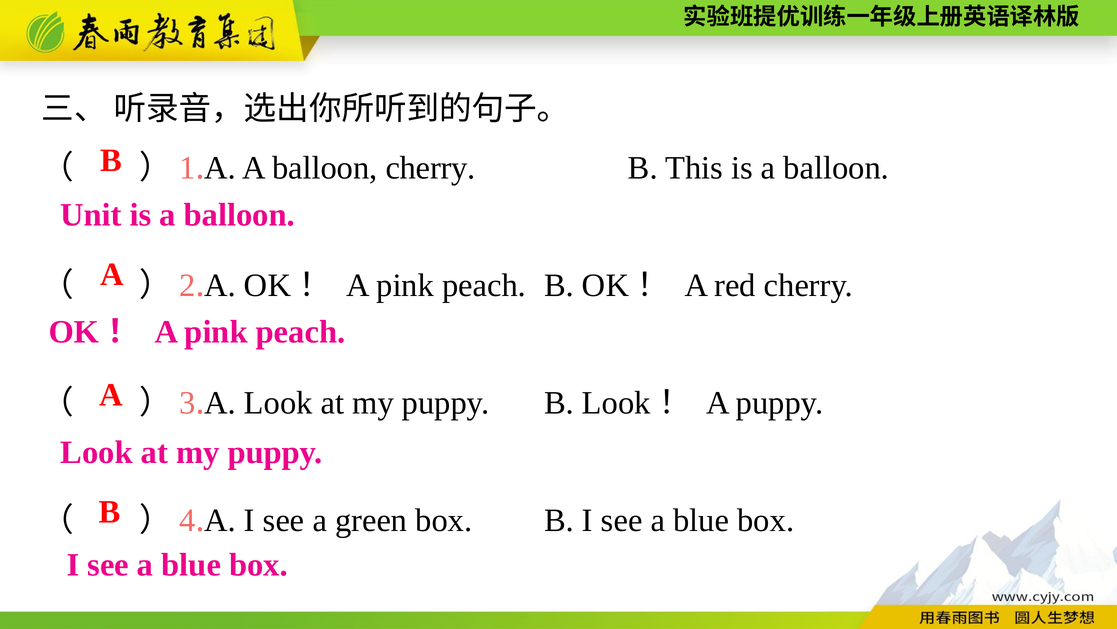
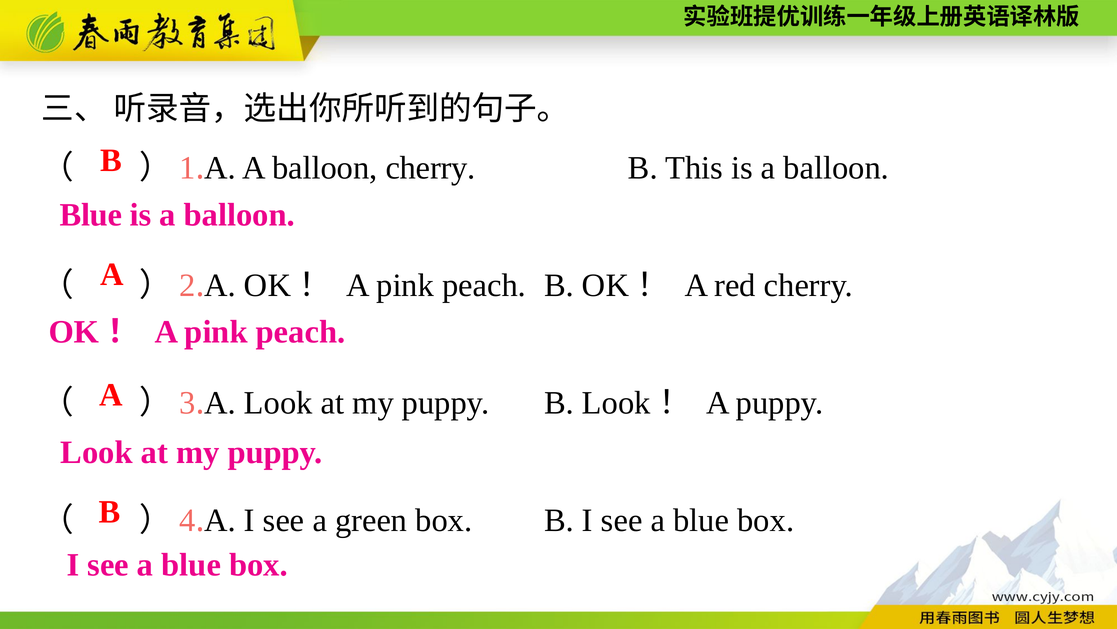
Unit: Unit -> Blue (91, 215)
